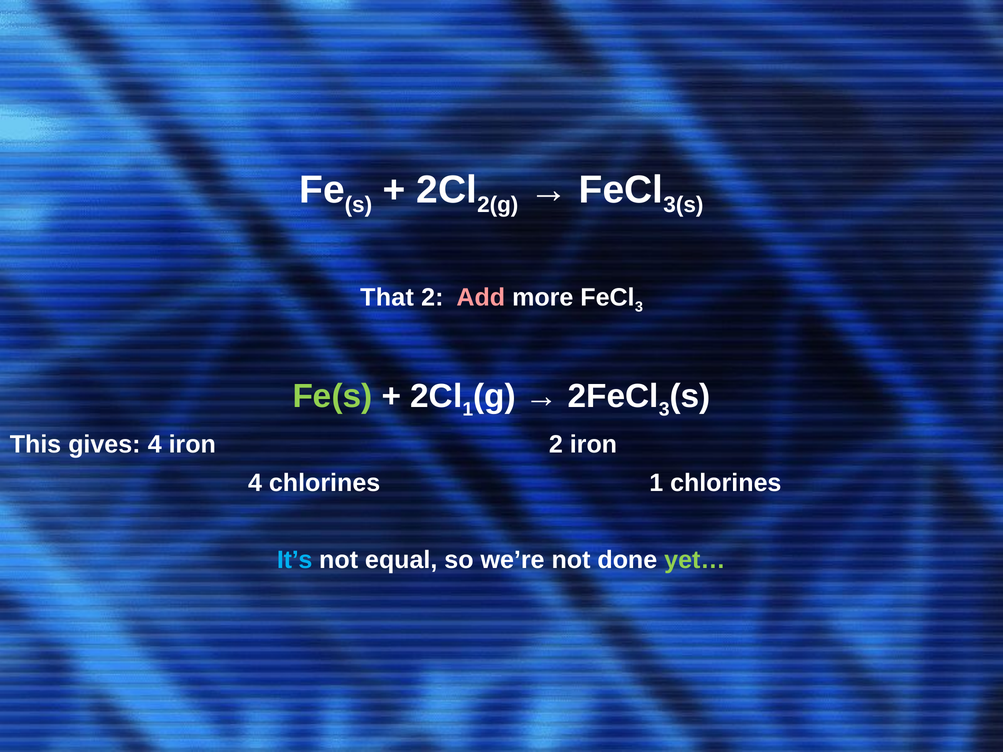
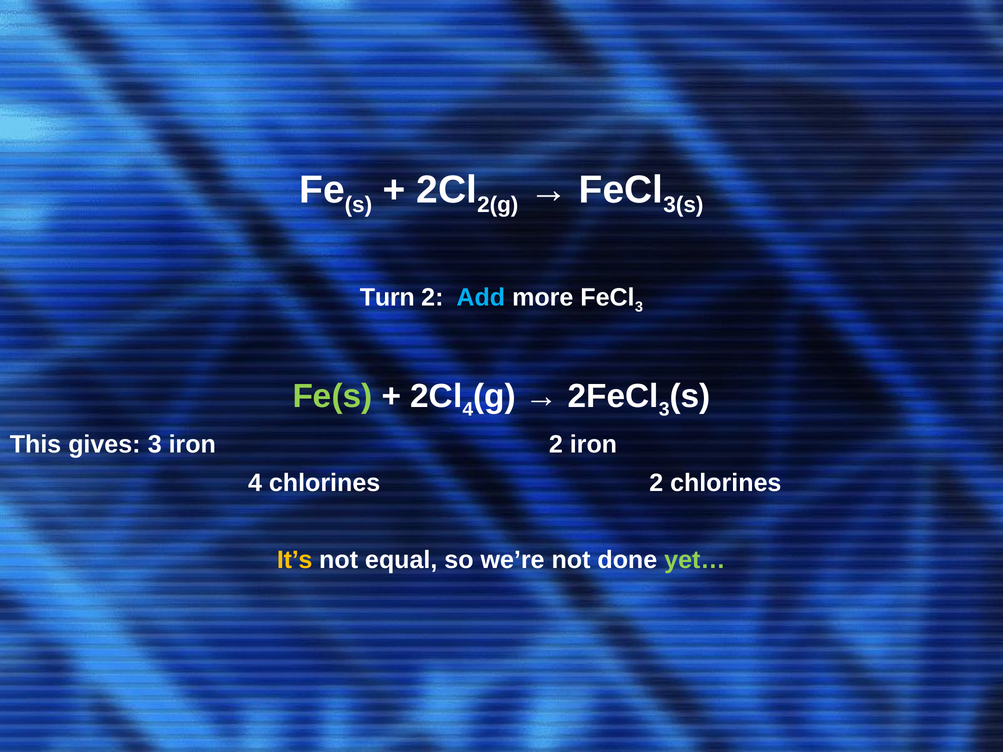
That: That -> Turn (387, 297)
Add colour: pink -> light blue (481, 297)
1: 1 -> 4 (468, 409)
gives 4: 4 -> 3 (155, 445)
chlorines 1: 1 -> 2 (656, 483)
It’s colour: light blue -> yellow (295, 560)
